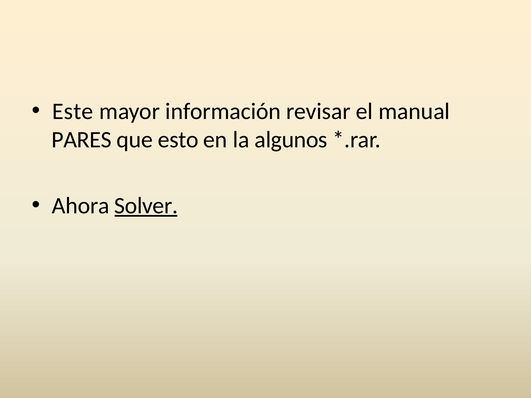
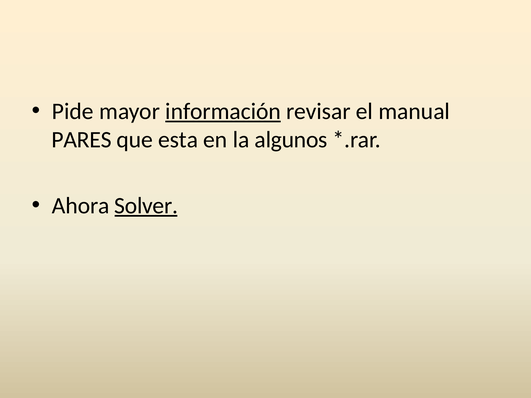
Este: Este -> Pide (73, 111)
información underline: none -> present (223, 111)
esto: esto -> esta (178, 140)
